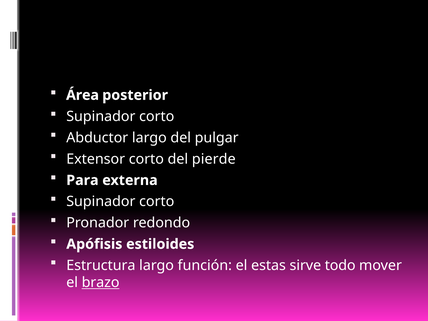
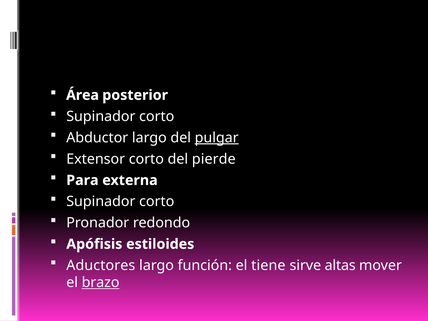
pulgar underline: none -> present (217, 138)
Estructura: Estructura -> Aductores (101, 265)
estas: estas -> tiene (268, 265)
todo: todo -> altas (340, 265)
